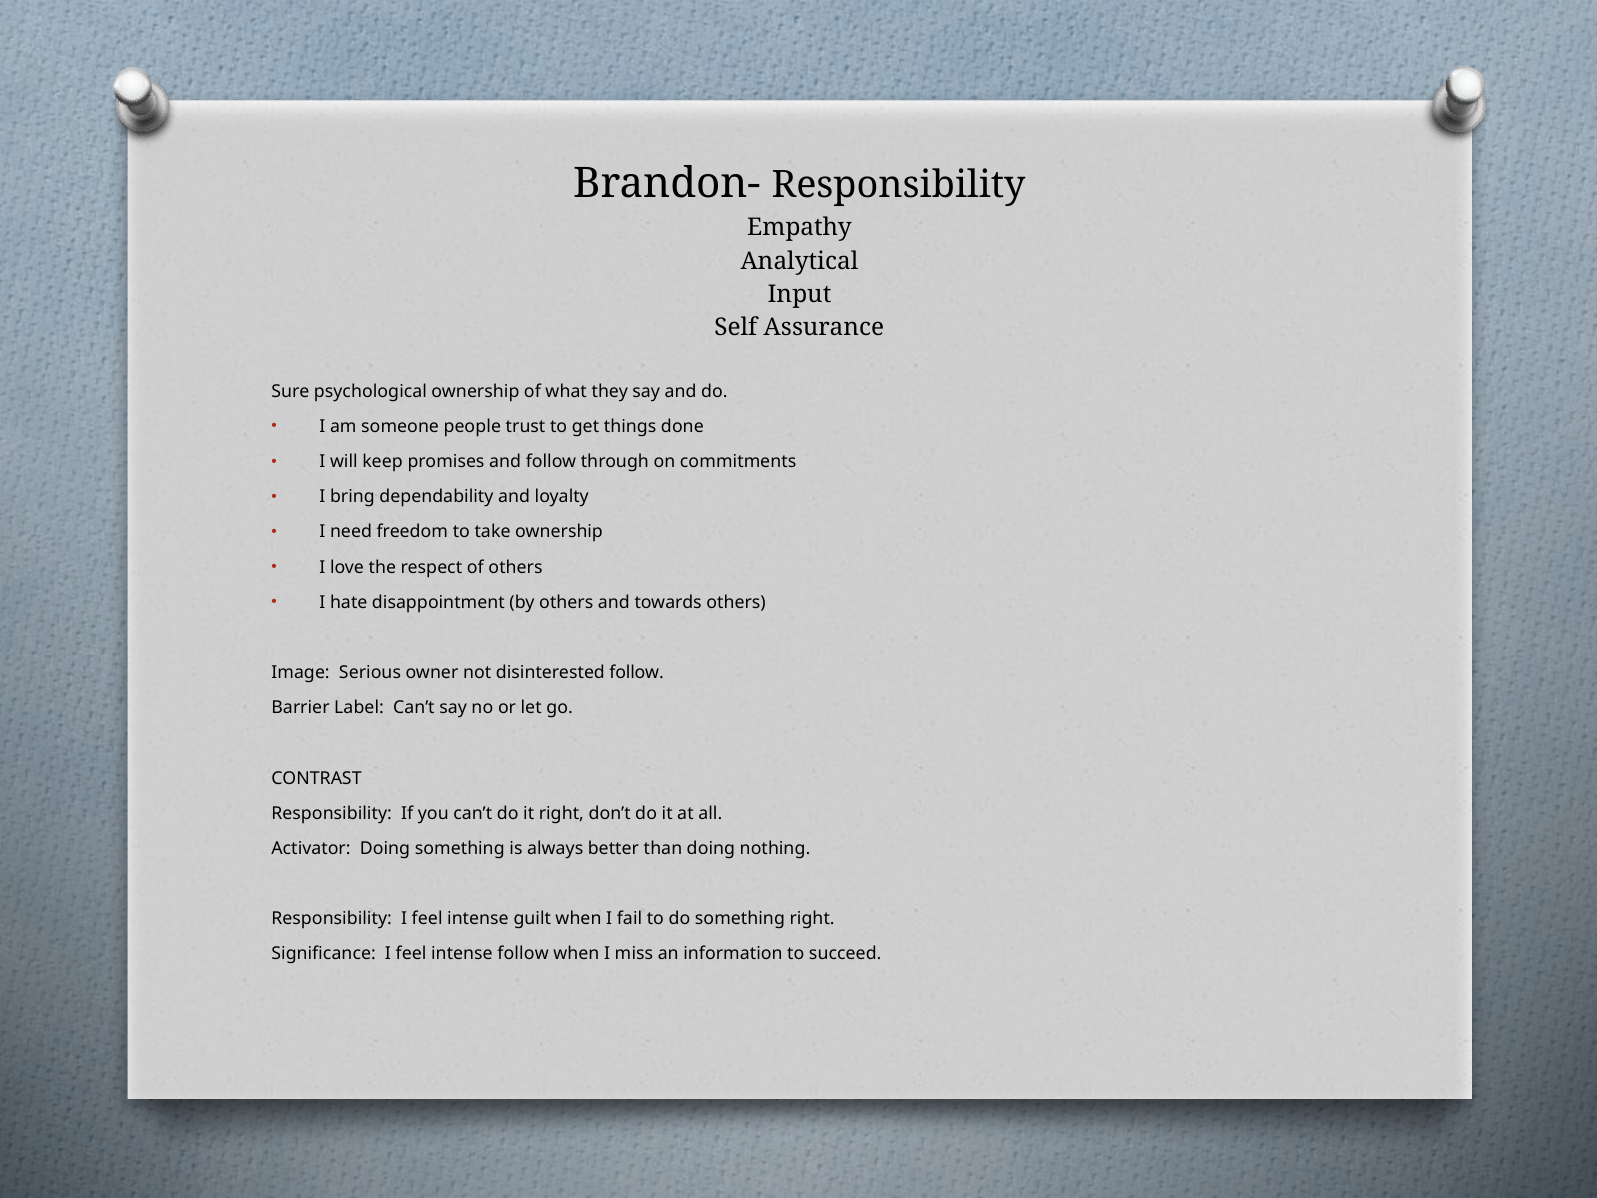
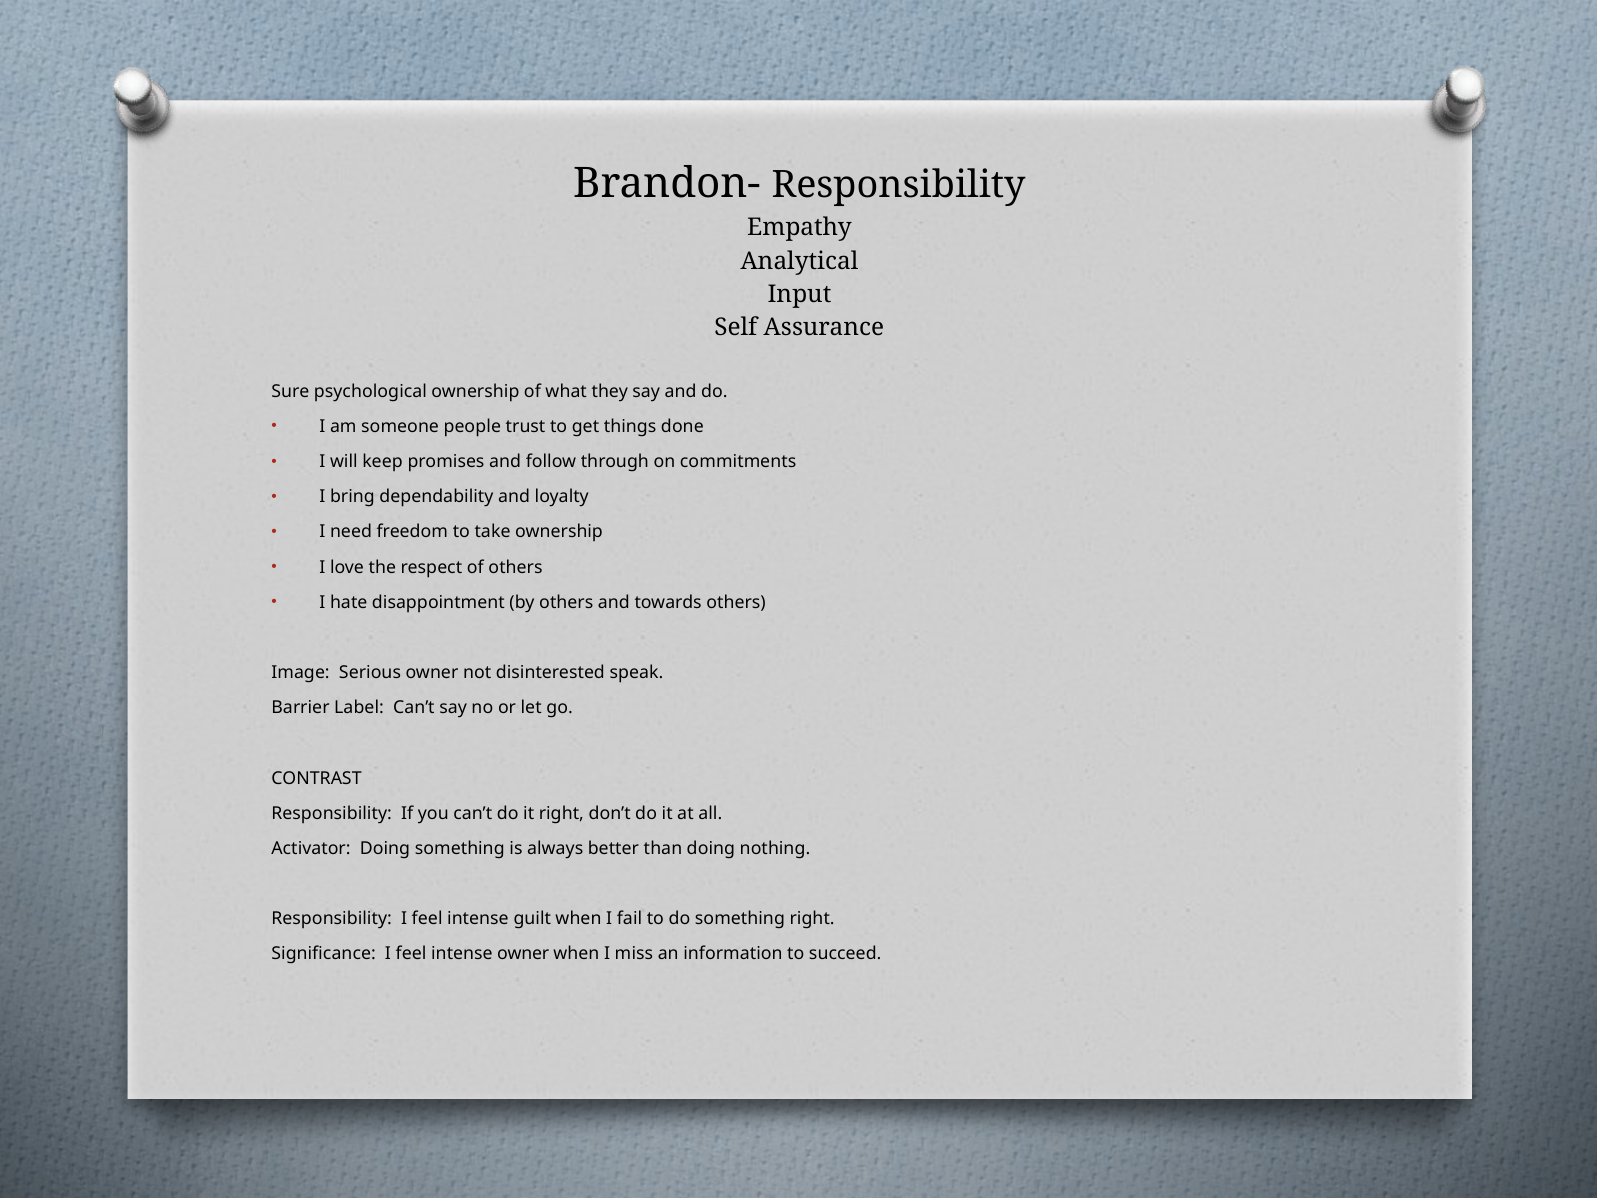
disinterested follow: follow -> speak (636, 673)
intense follow: follow -> owner (523, 954)
